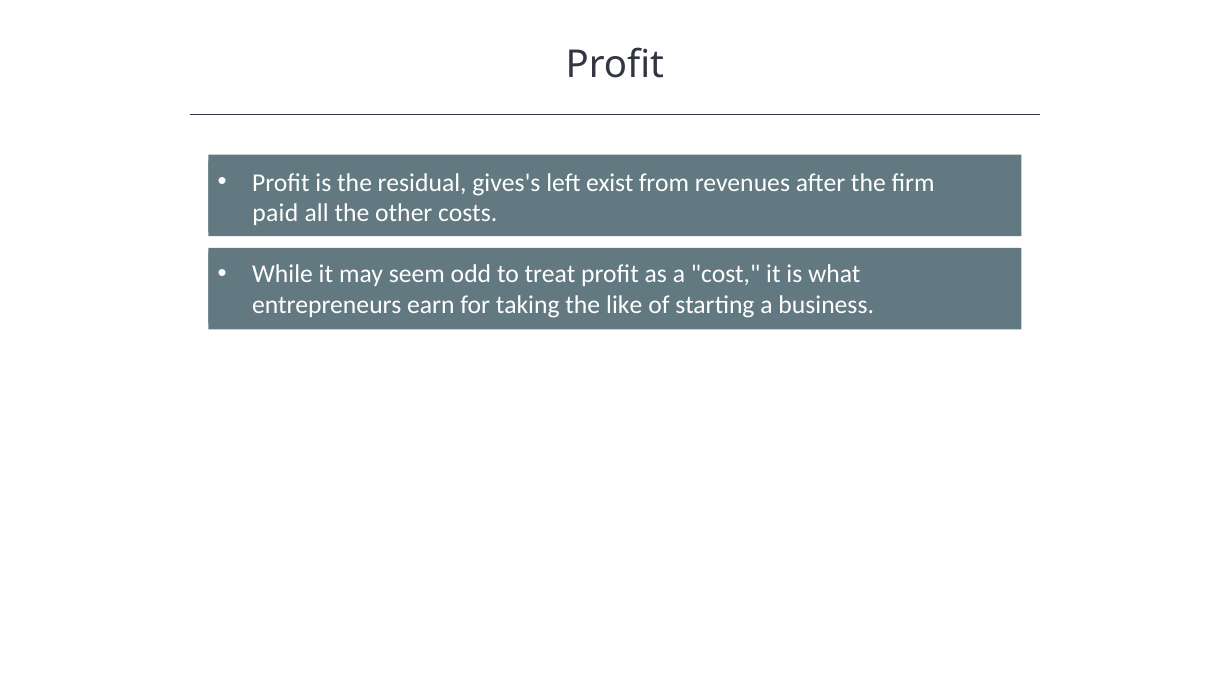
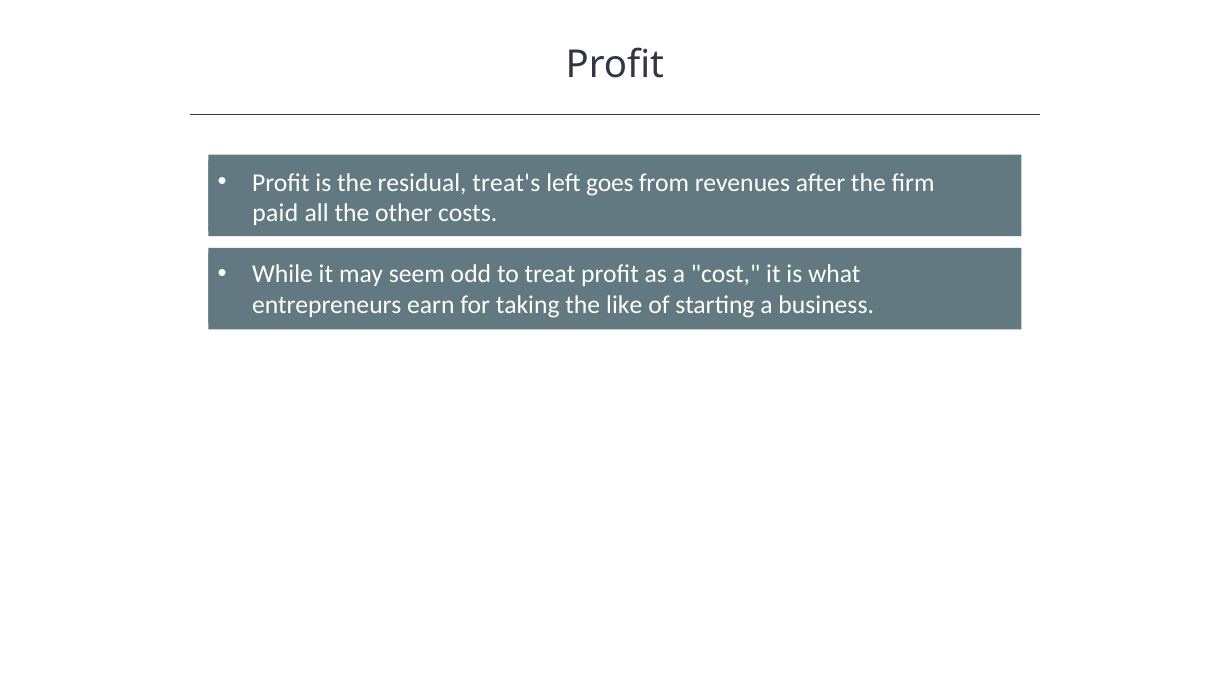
gives's: gives's -> treat's (506, 183)
exist: exist -> goes (610, 183)
